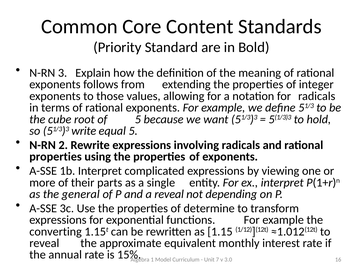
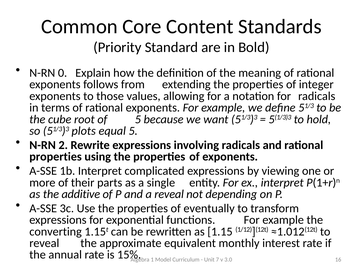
3: 3 -> 0 (63, 73)
write: write -> plots (84, 131)
general: general -> additive (81, 194)
determine: determine -> eventually (209, 208)
